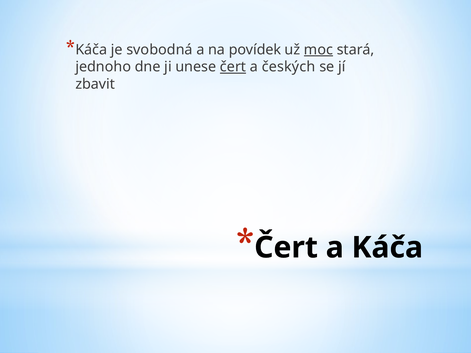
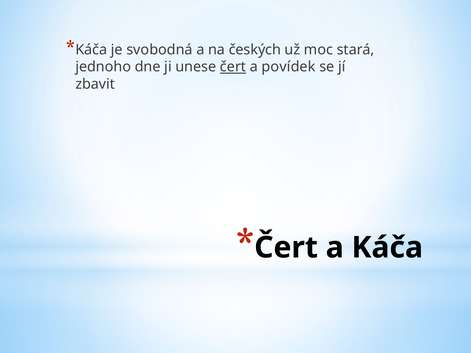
povídek: povídek -> českých (255, 50)
moc underline: present -> none (318, 50)
českých: českých -> povídek (289, 67)
